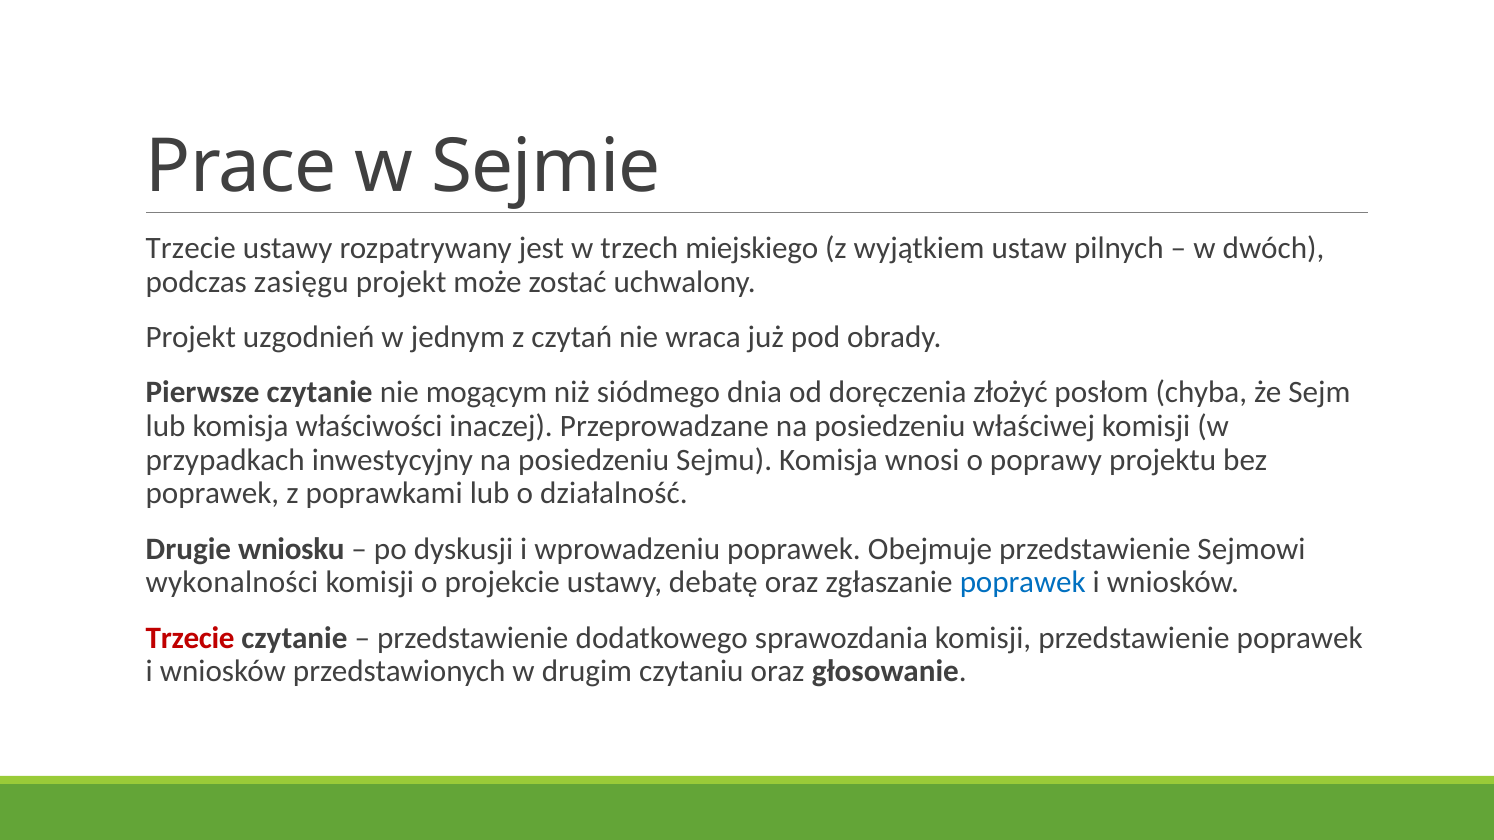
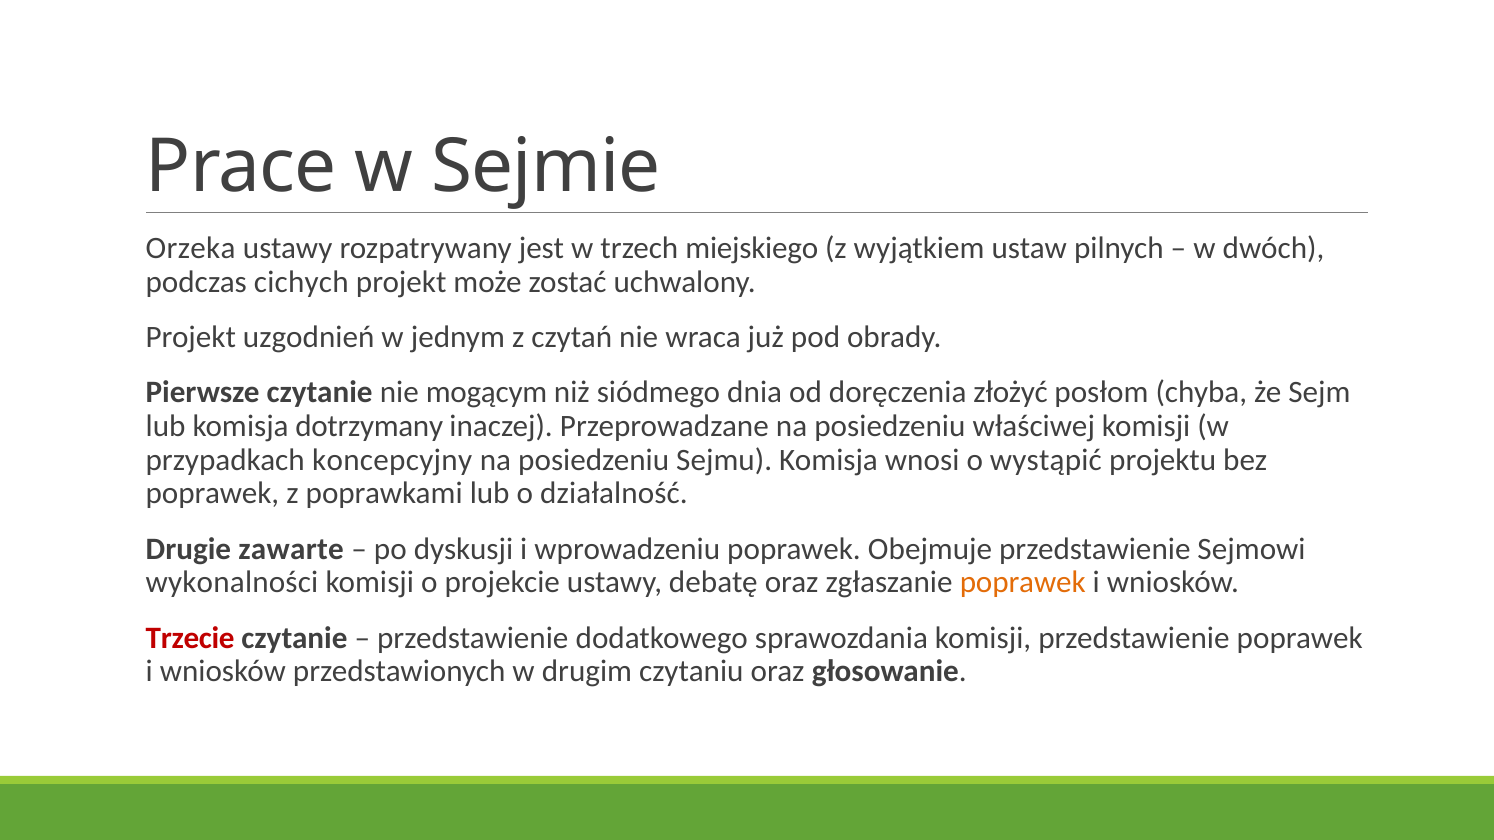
Trzecie: Trzecie -> Orzeka (191, 248)
zasięgu: zasięgu -> cichych (301, 282)
właściwości: właściwości -> dotrzymany (369, 426)
inwestycyjny: inwestycyjny -> koncepcyjny (392, 460)
poprawy: poprawy -> wystąpić (1046, 460)
wniosku: wniosku -> zawarte (291, 549)
poprawek colour: blue -> orange (1023, 583)
